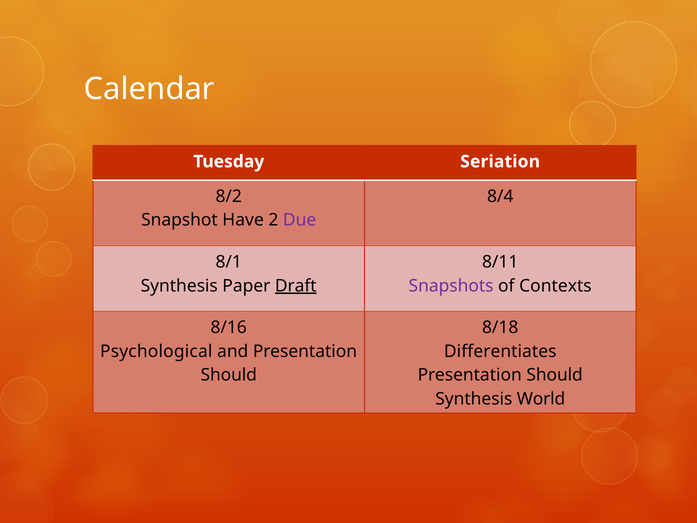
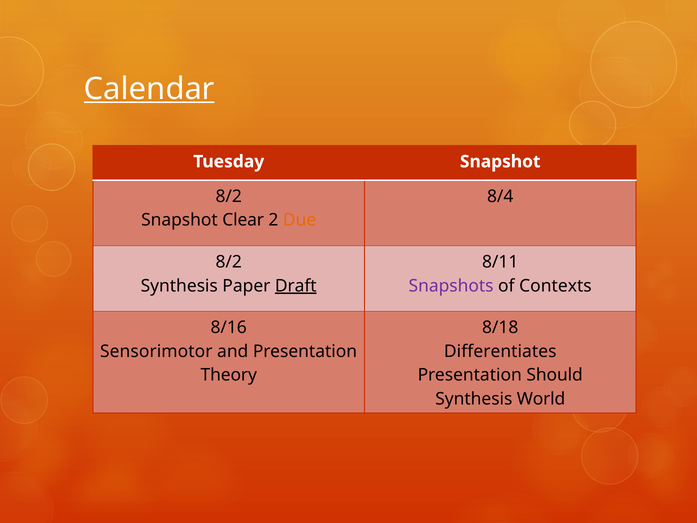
Calendar underline: none -> present (149, 89)
Tuesday Seriation: Seriation -> Snapshot (500, 162)
Have: Have -> Clear (243, 220)
Due colour: purple -> orange (300, 220)
8/1: 8/1 -> 8/2 (229, 262)
Psychological: Psychological -> Sensorimotor (156, 351)
Should: Should -> Theory (229, 375)
